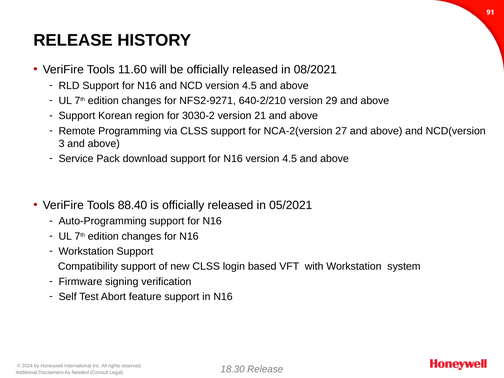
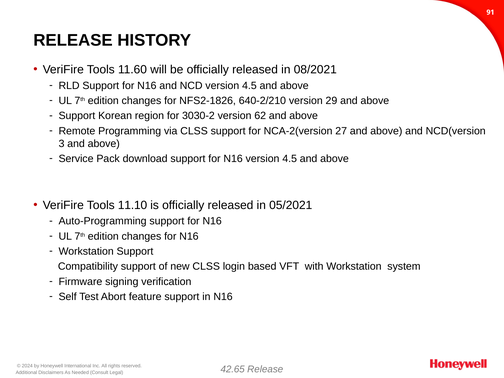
NFS2-9271: NFS2-9271 -> NFS2-1826 (208, 101)
21: 21 -> 62 (260, 116)
88.40: 88.40 -> 11.10 (133, 205)
18.30: 18.30 -> 42.65 (233, 369)
